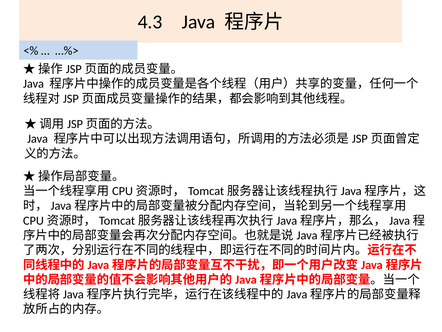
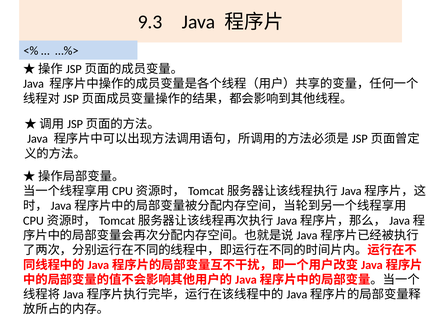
4.3: 4.3 -> 9.3 (150, 22)
